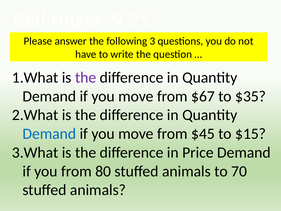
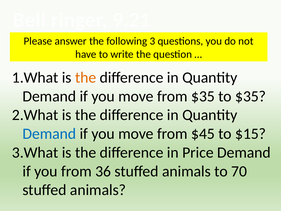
the colour: purple -> orange (86, 77)
from $67: $67 -> $35 (203, 96)
80: 80 -> 36 (103, 171)
